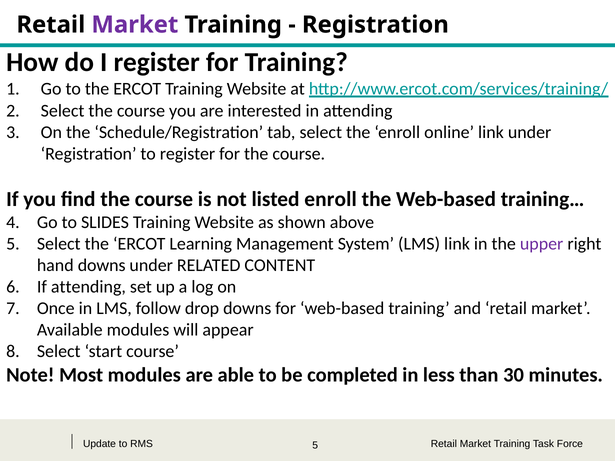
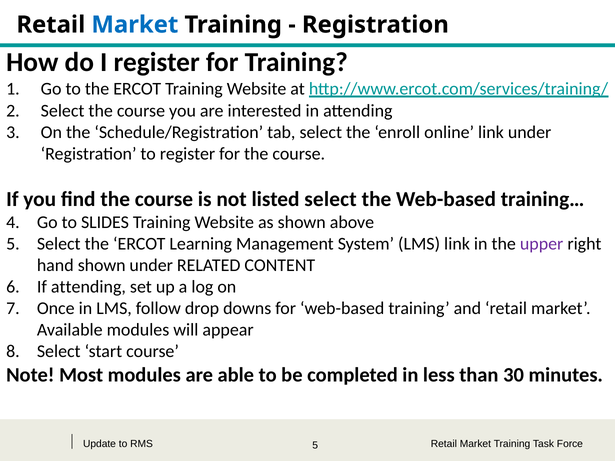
Market colour: purple -> blue (135, 25)
listed enroll: enroll -> select (331, 199)
hand downs: downs -> shown (102, 266)
